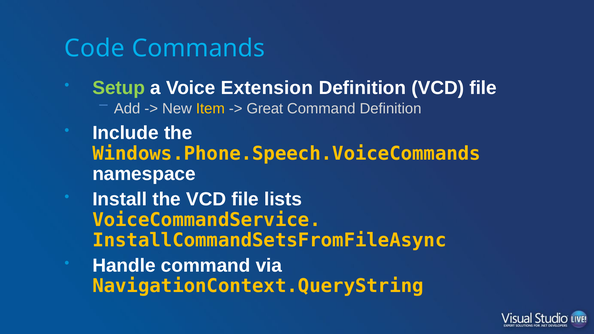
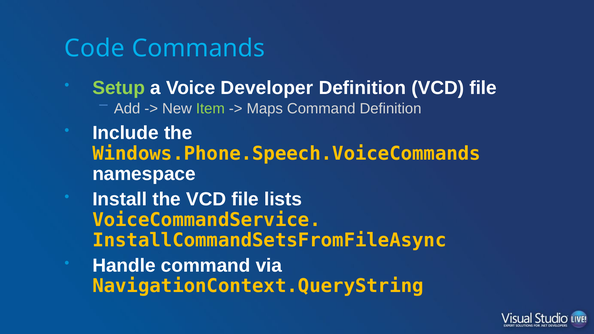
Extension: Extension -> Developer (267, 88)
Item colour: yellow -> light green (210, 109)
Great: Great -> Maps (265, 109)
